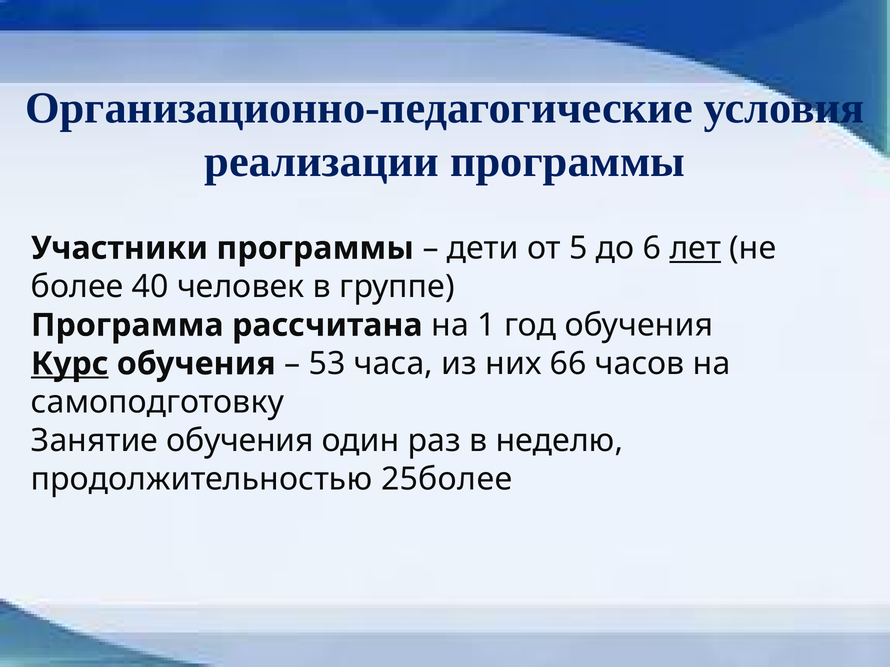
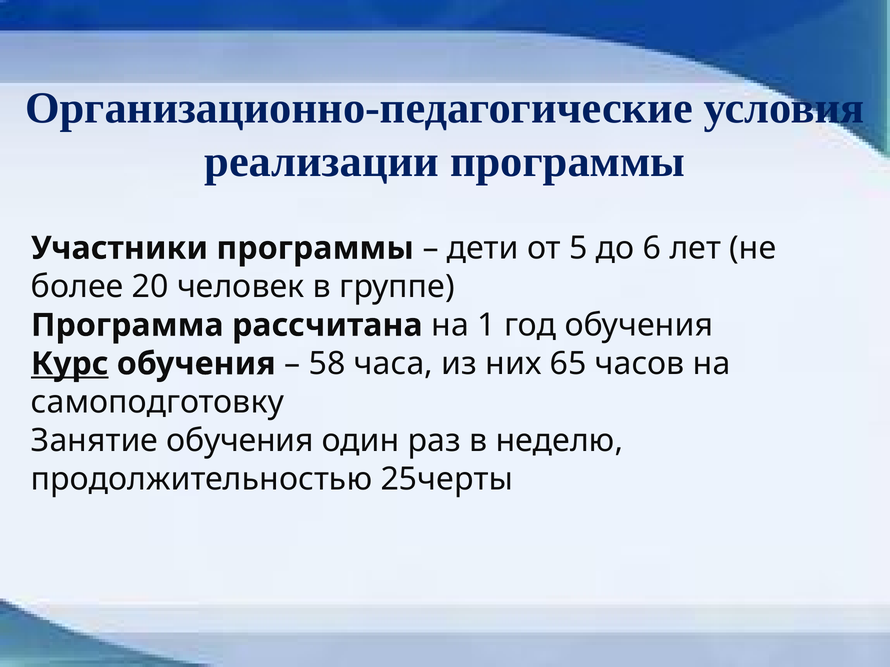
лет underline: present -> none (695, 248)
40: 40 -> 20 (150, 287)
53: 53 -> 58 (327, 364)
66: 66 -> 65 (568, 364)
25более: 25более -> 25черты (447, 480)
